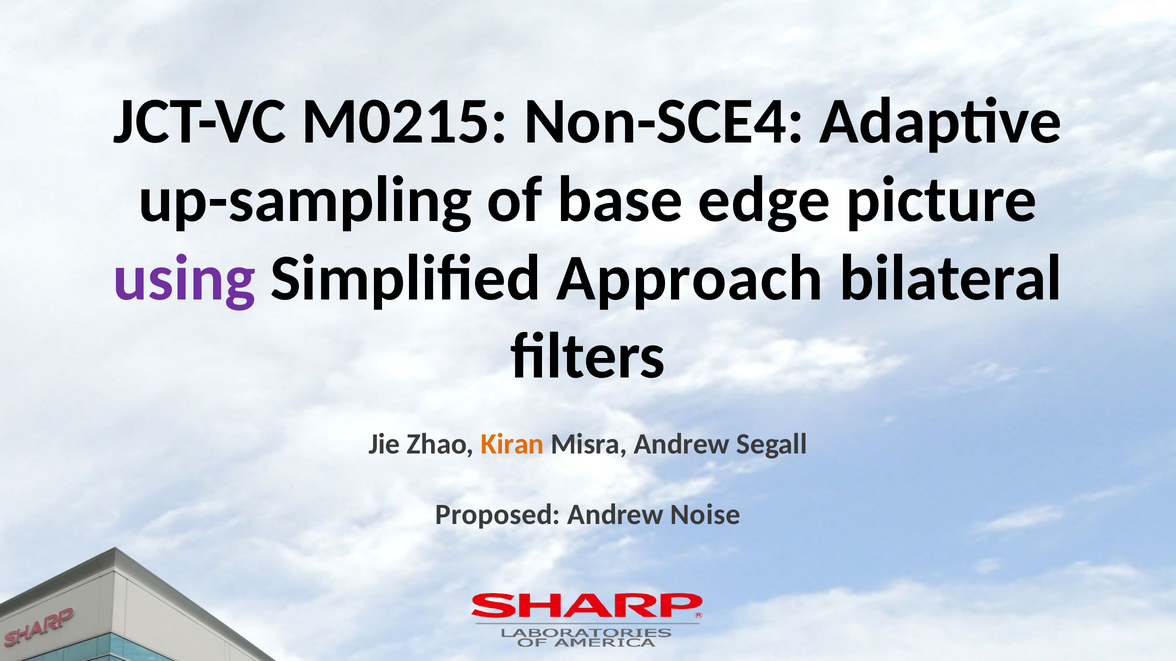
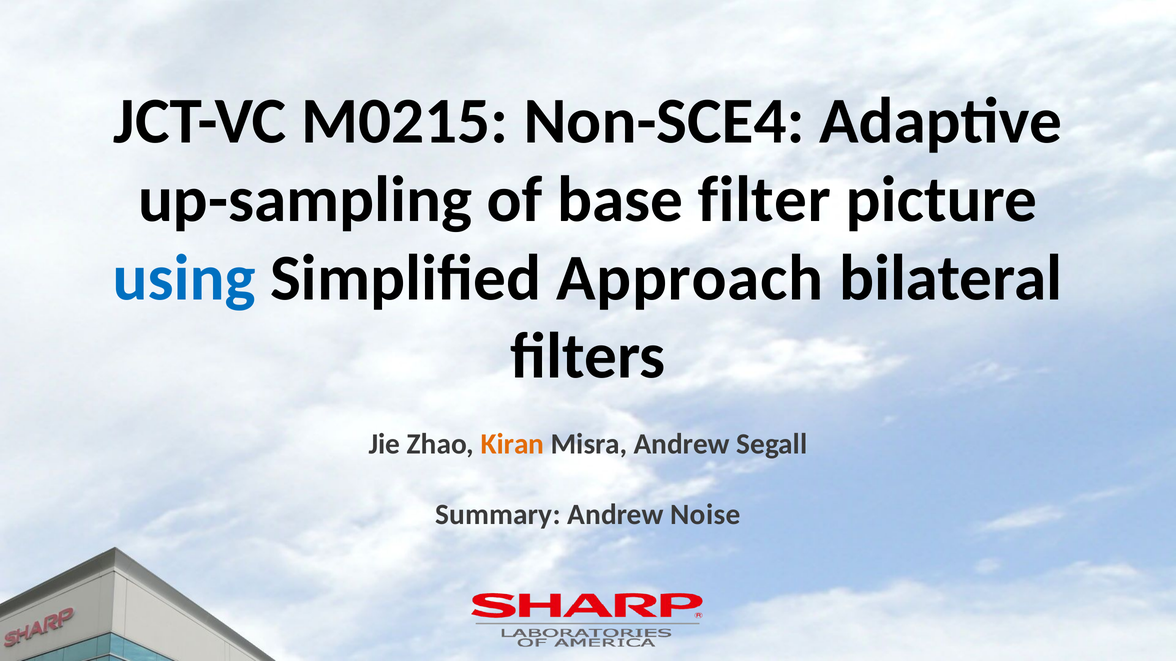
edge: edge -> filter (764, 200)
using colour: purple -> blue (184, 278)
Proposed: Proposed -> Summary (498, 515)
